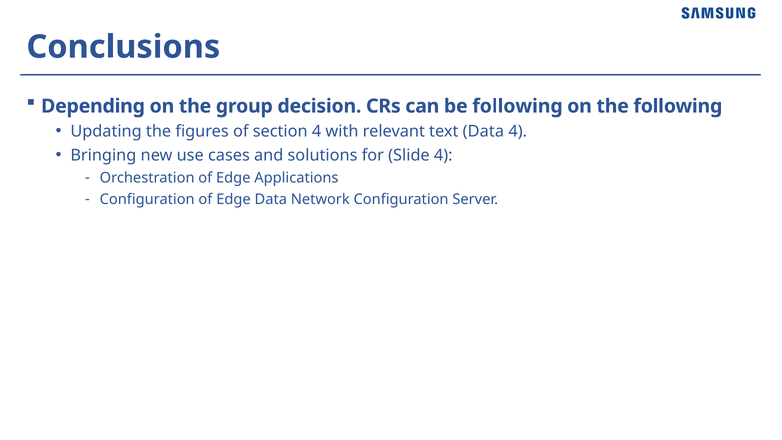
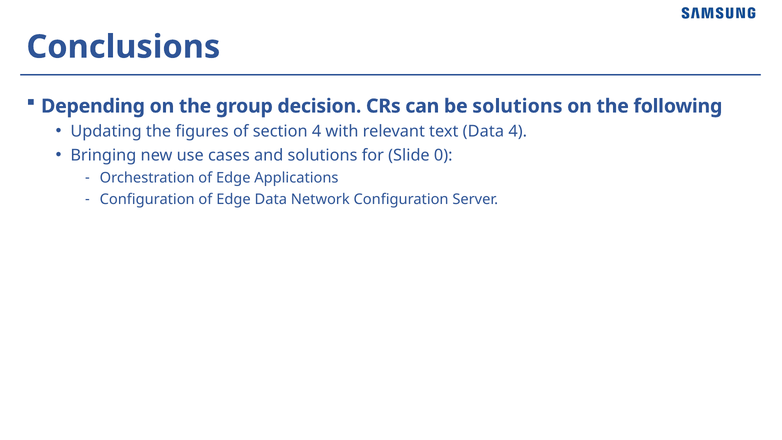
be following: following -> solutions (517, 106)
Slide 4: 4 -> 0 (443, 155)
